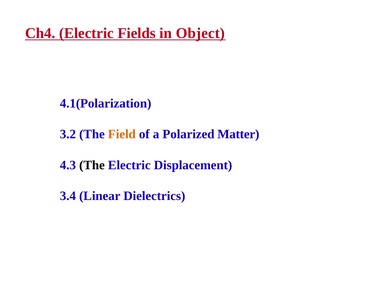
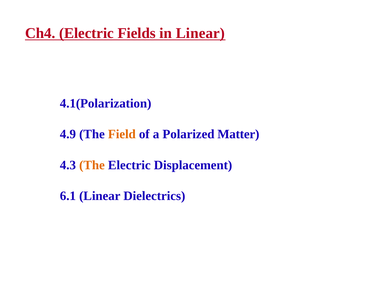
in Object: Object -> Linear (200, 33)
3.2: 3.2 -> 4.9 (68, 134)
The colour: black -> orange (92, 165)
3.4: 3.4 -> 6.1 (68, 196)
